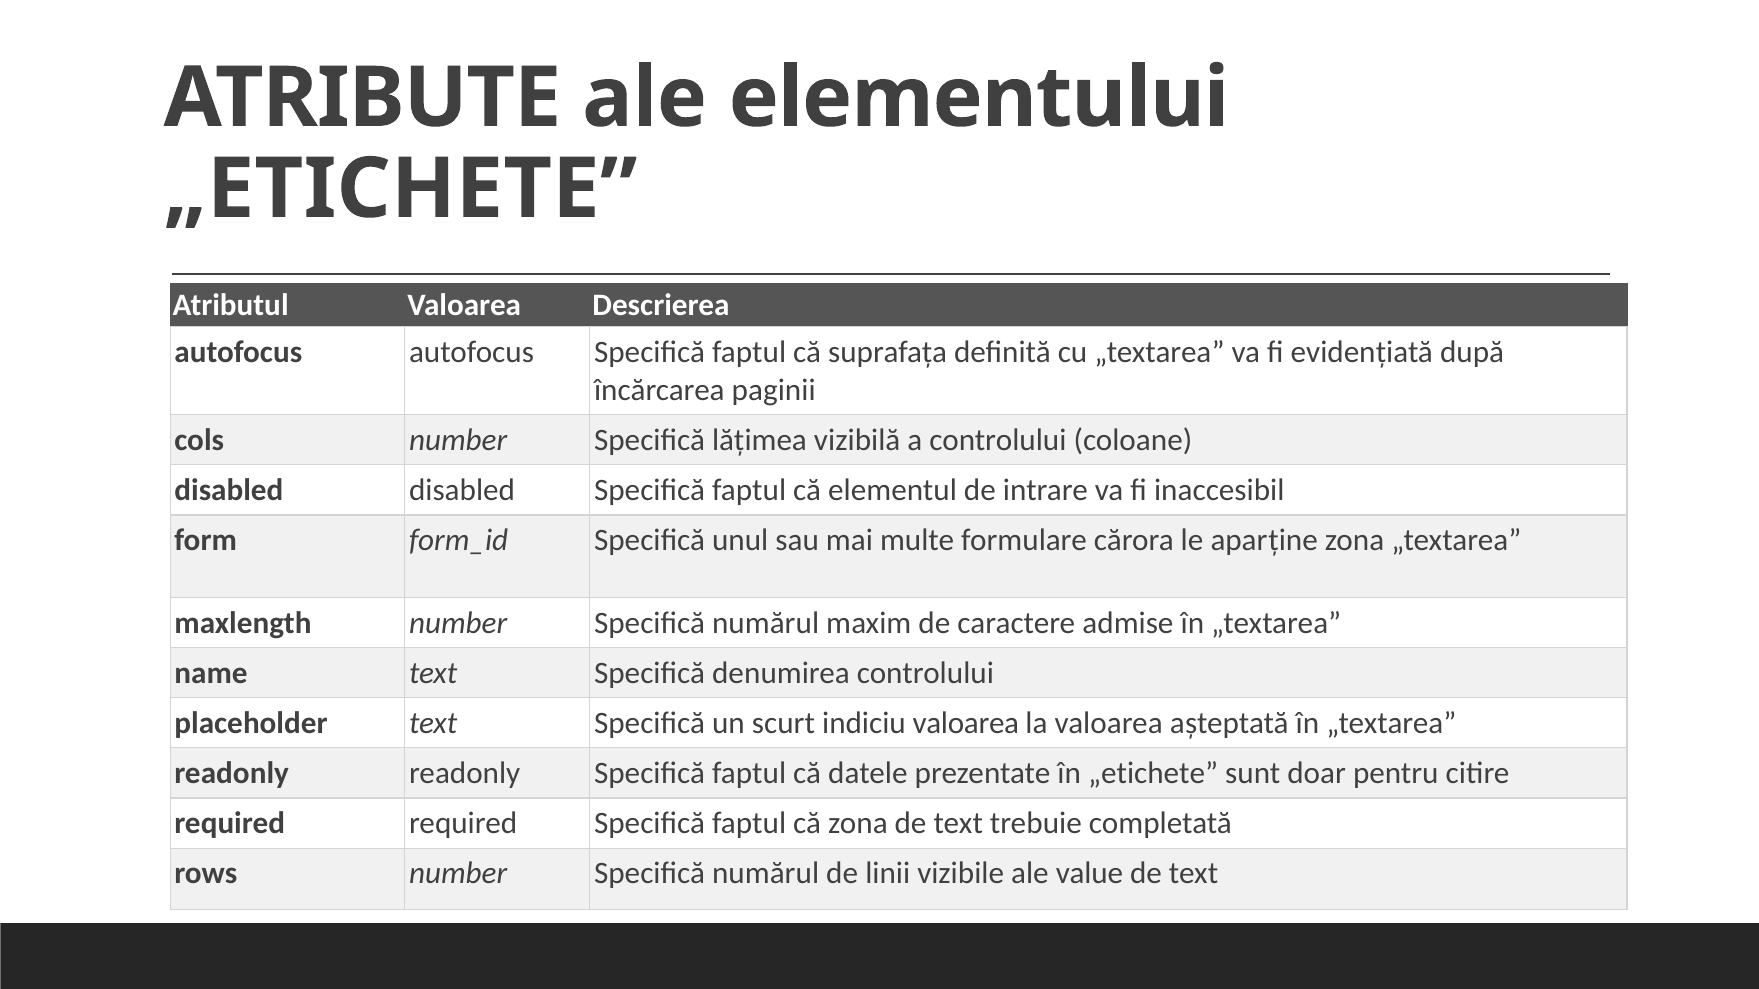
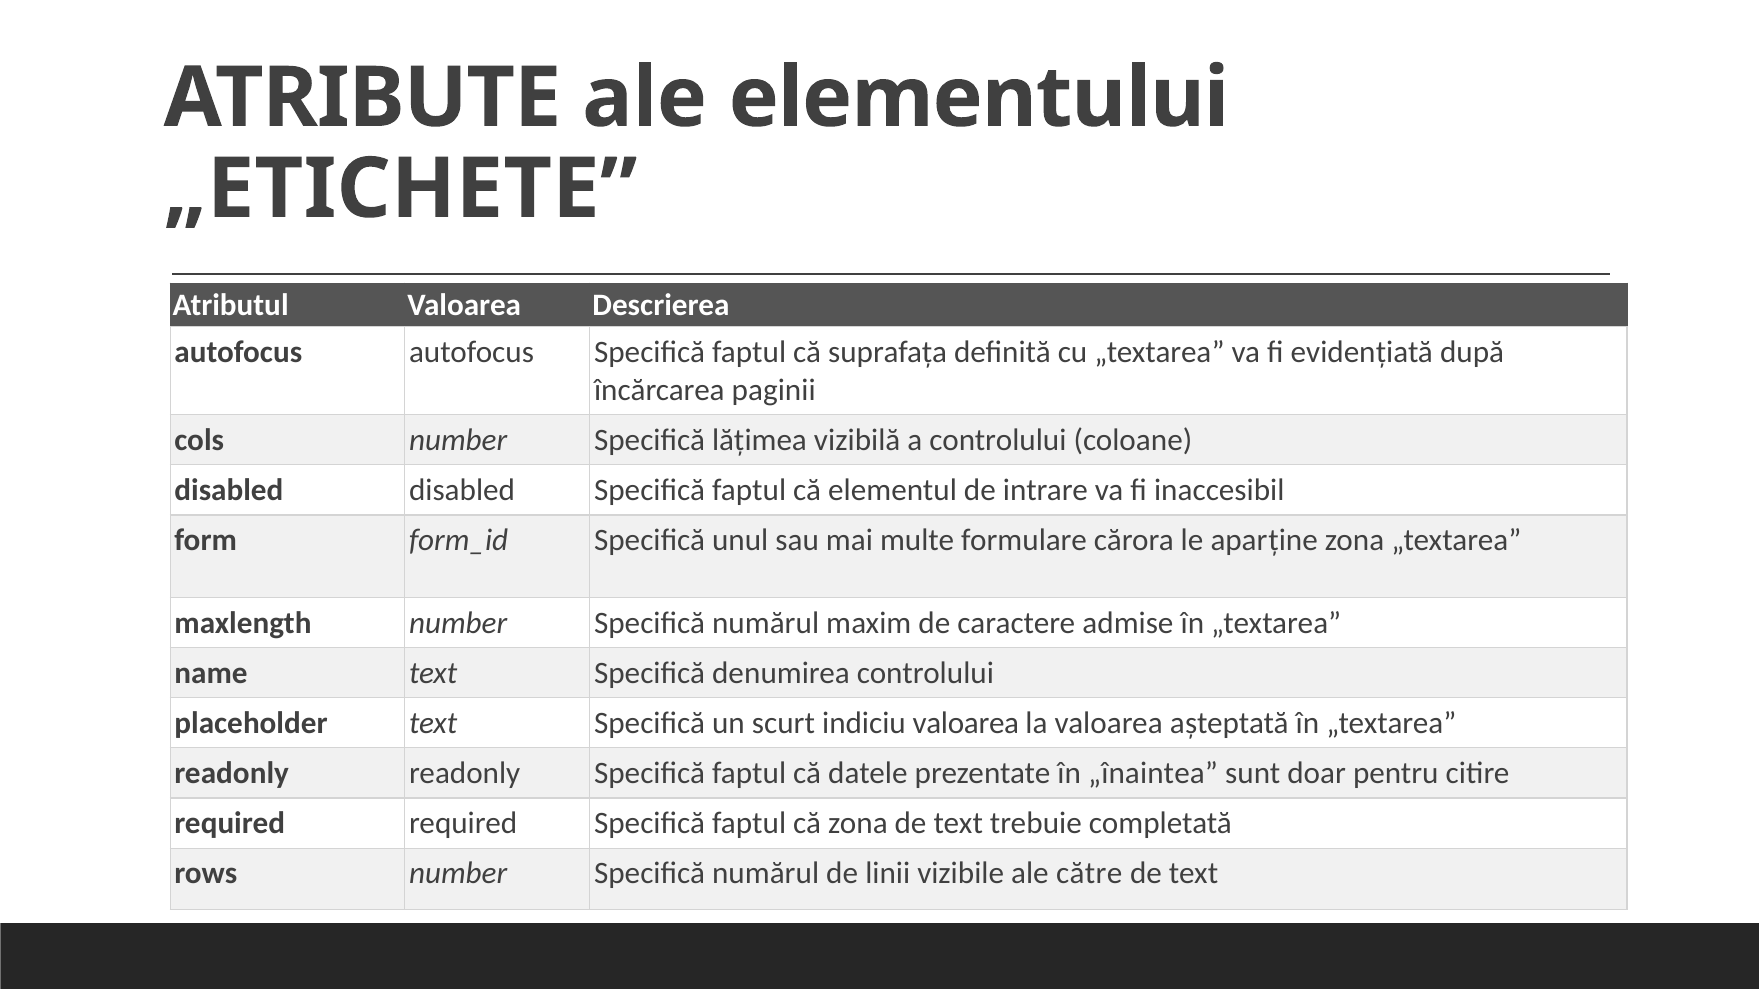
în „etichete: „etichete -> „înaintea (1153, 774)
value: value -> către (1089, 874)
